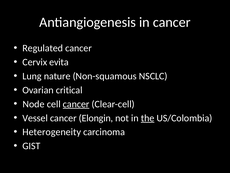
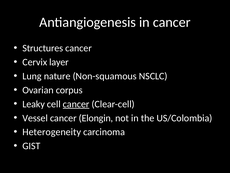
Regulated: Regulated -> Structures (43, 48)
evita: evita -> layer (59, 62)
critical: critical -> corpus (69, 90)
Node: Node -> Leaky (34, 104)
the underline: present -> none (148, 118)
